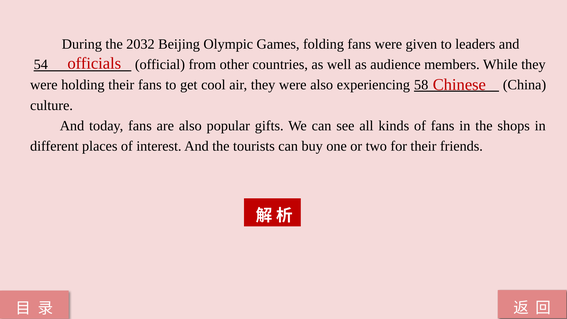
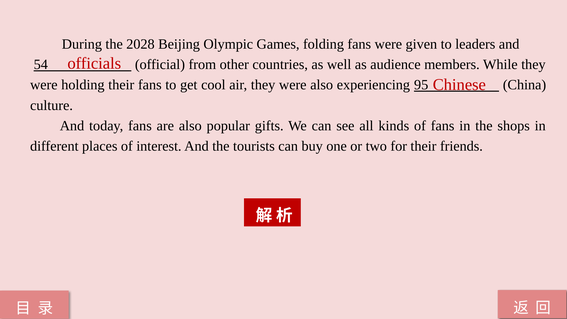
2032: 2032 -> 2028 (140, 44)
58: 58 -> 95 (421, 85)
